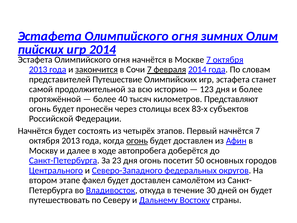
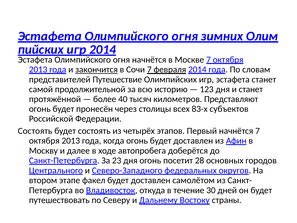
и более: более -> станет (251, 89)
Начнётся: Начнётся -> Состоять (35, 131)
огонь underline: present -> none (137, 141)
50: 50 -> 28 (200, 160)
